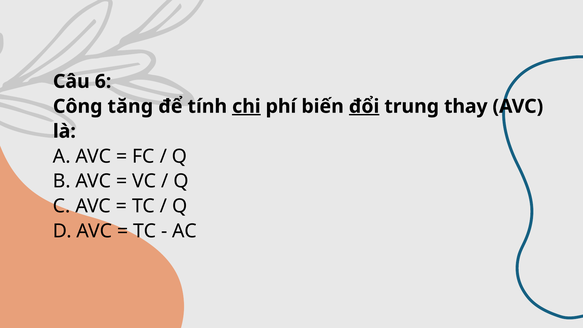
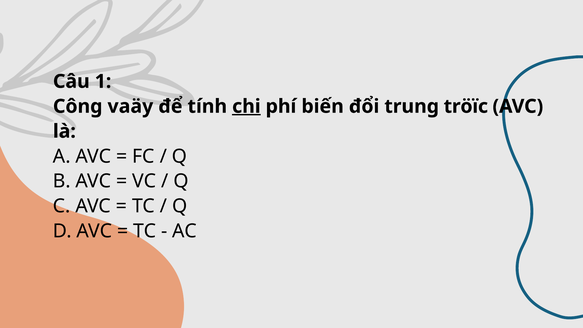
6: 6 -> 1 (103, 81)
tăng: tăng -> vaäy (130, 106)
đổi underline: present -> none (364, 106)
thay: thay -> tröïc (466, 106)
